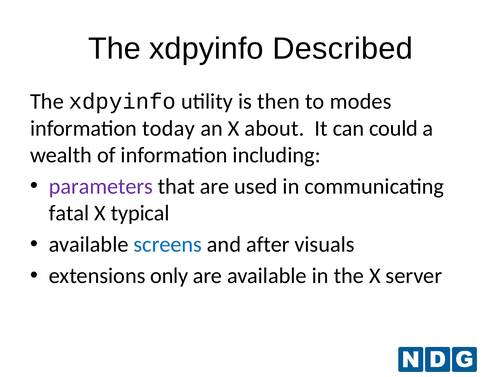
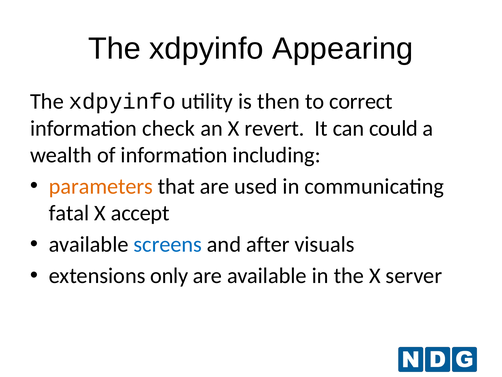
Described: Described -> Appearing (343, 49)
modes: modes -> correct (361, 101)
today: today -> check (169, 128)
about: about -> revert (275, 128)
parameters colour: purple -> orange (101, 186)
typical: typical -> accept (140, 213)
